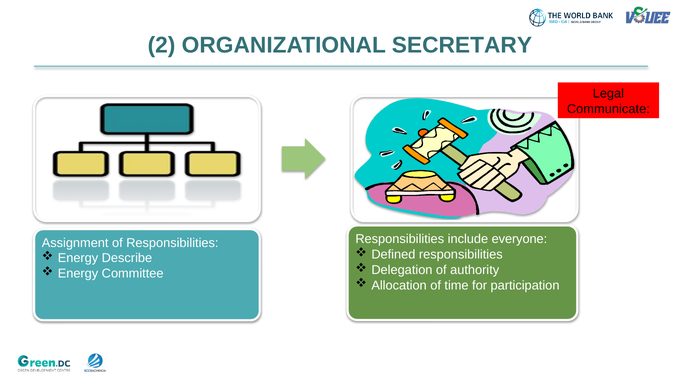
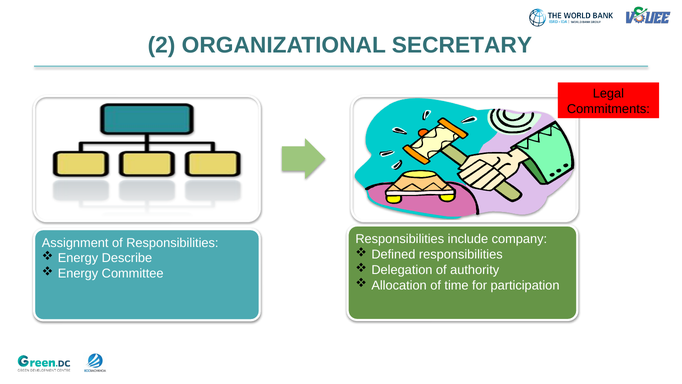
Communicate: Communicate -> Commitments (608, 109)
everyone: everyone -> company (519, 239)
